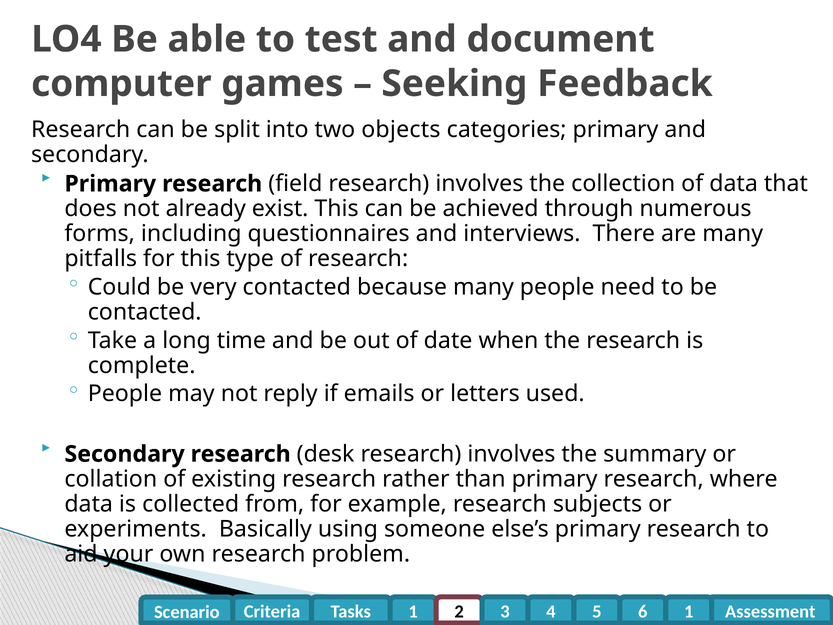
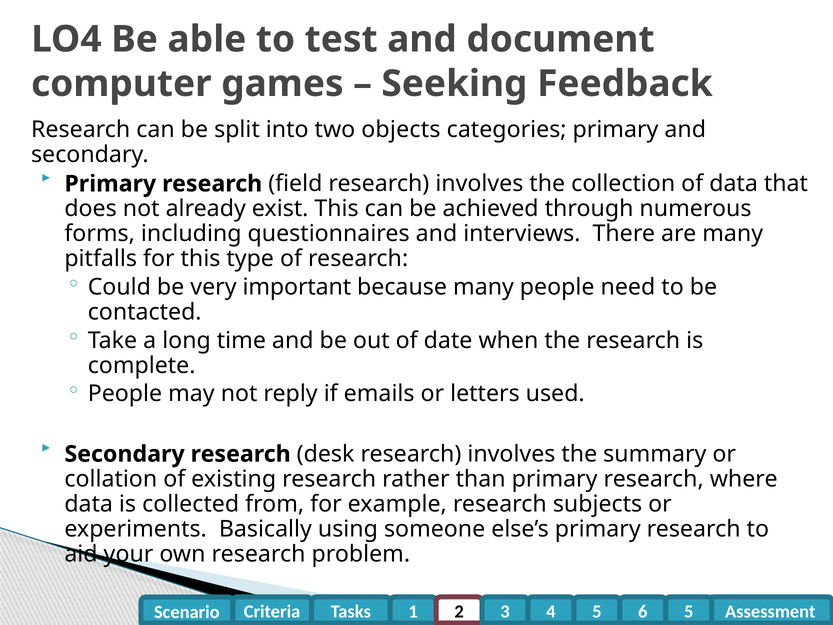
very contacted: contacted -> important (297, 287)
6 1: 1 -> 5 (689, 612)
